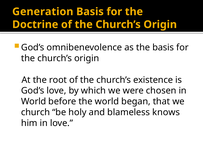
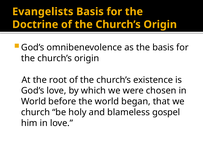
Generation: Generation -> Evangelists (43, 12)
knows: knows -> gospel (166, 113)
